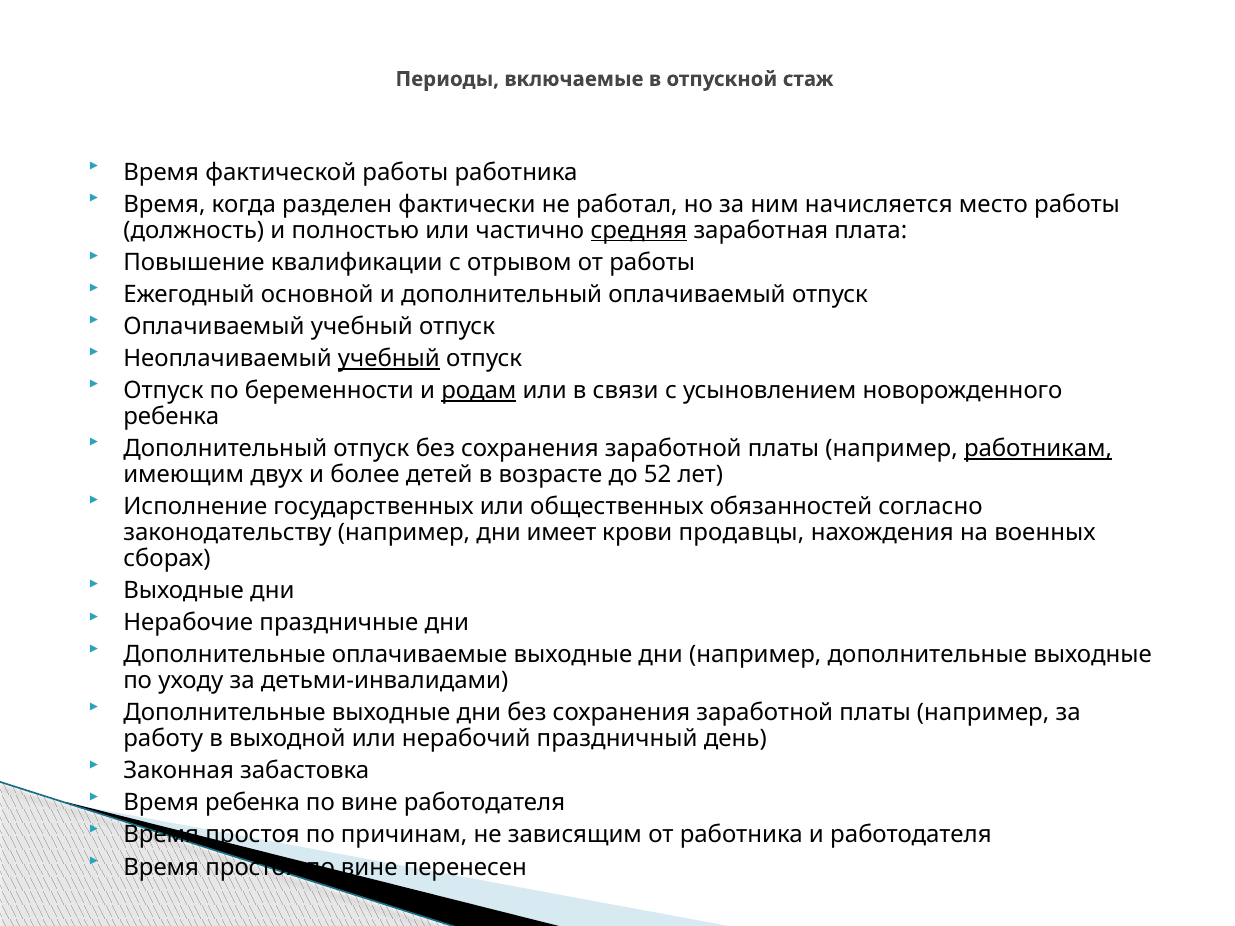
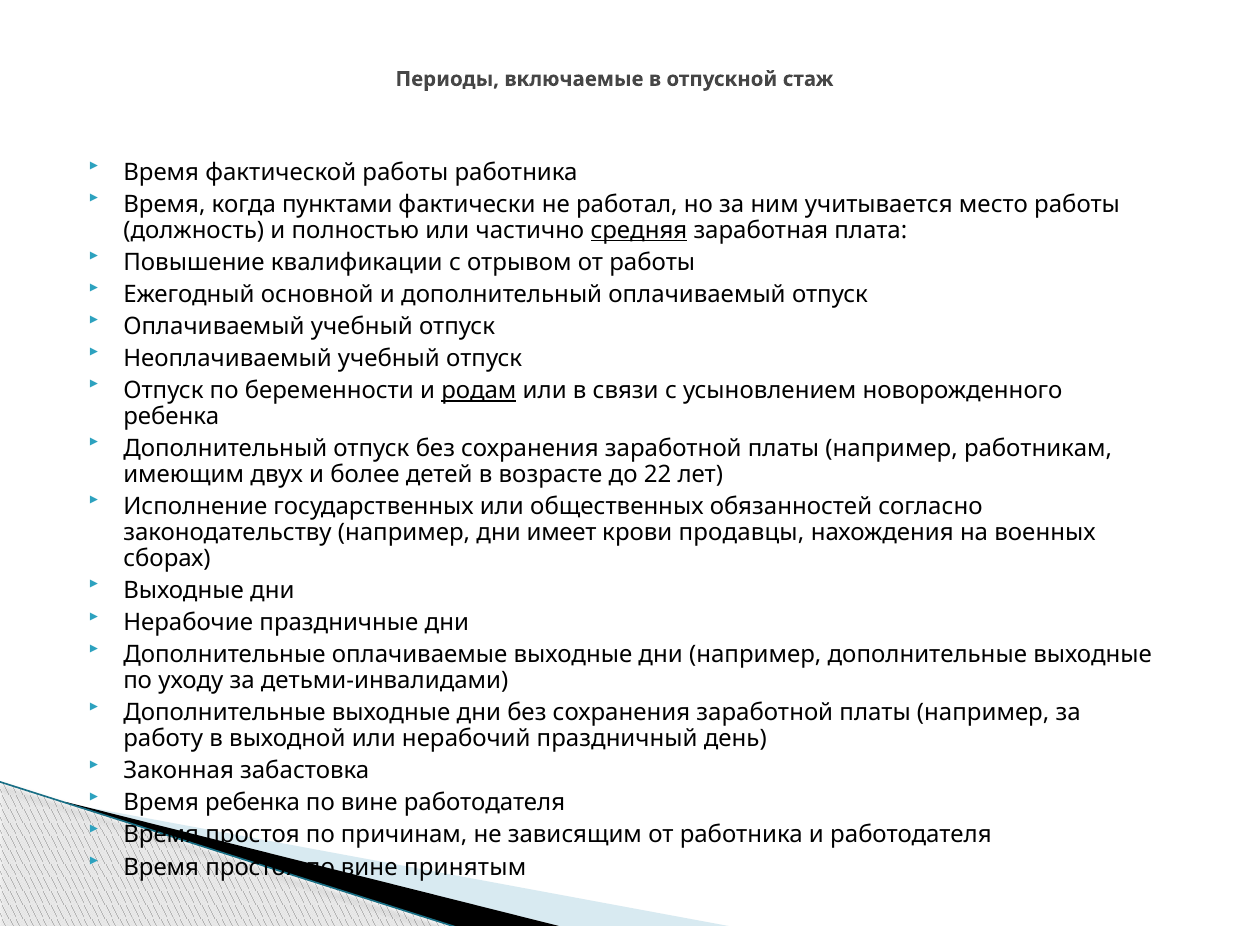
разделен: разделен -> пунктами (337, 204)
начисляется: начисляется -> учитывается (879, 204)
учебный underline: present -> none (389, 359)
работникам underline: present -> none (1038, 449)
52: 52 -> 22 (658, 475)
перенесен: перенесен -> принятым (465, 867)
